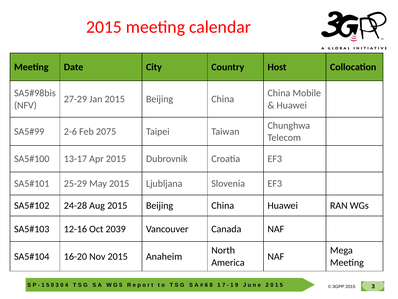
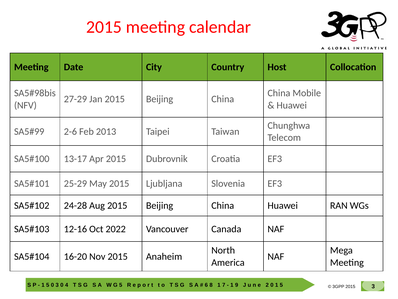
2075: 2075 -> 2013 (106, 131)
2039: 2039 -> 2022 (116, 229)
